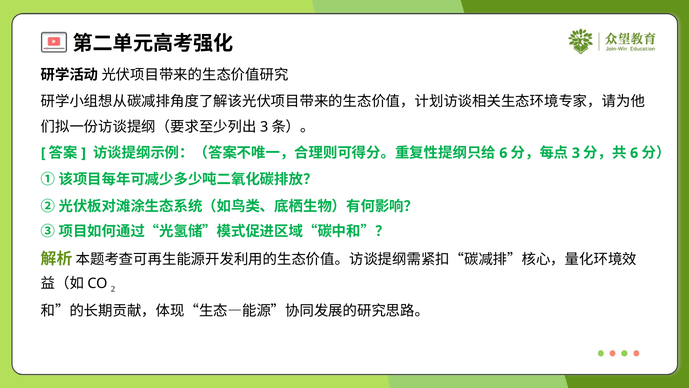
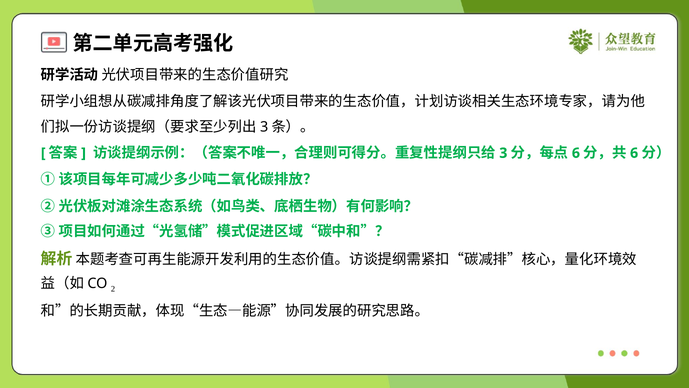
6: 6 -> 3 (503, 153)
3: 3 -> 6 (576, 153)
